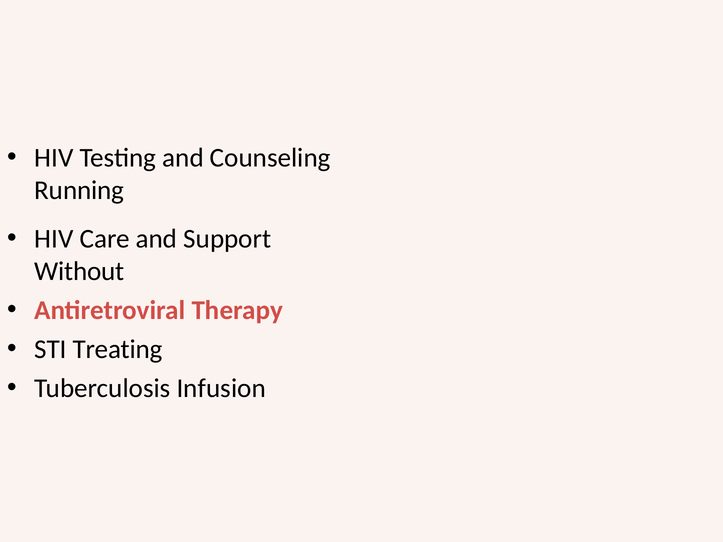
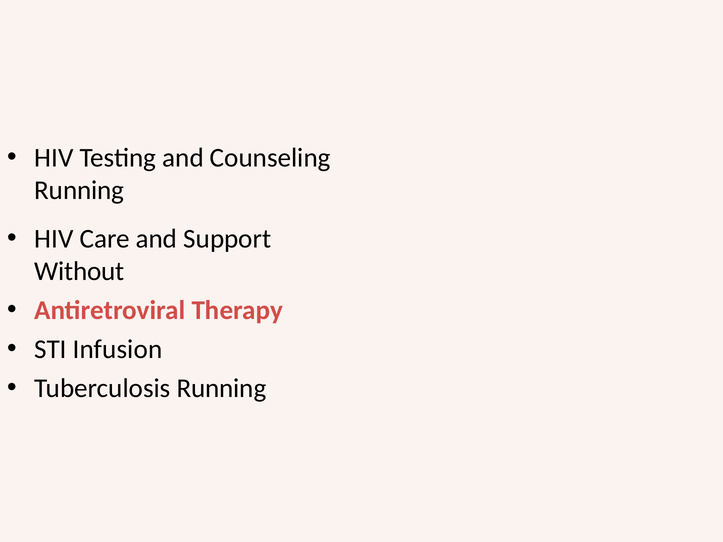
Treating: Treating -> Infusion (118, 349)
Tuberculosis Infusion: Infusion -> Running (221, 388)
